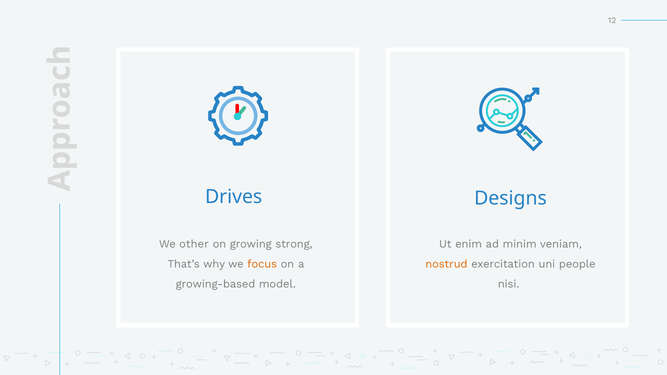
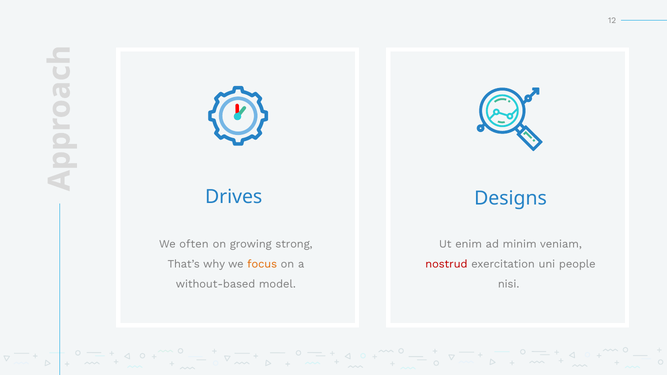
other: other -> often (194, 244)
nostrud colour: orange -> red (446, 264)
growing-based: growing-based -> without-based (216, 284)
